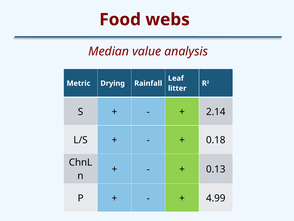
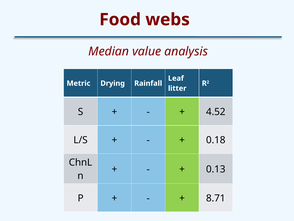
2.14: 2.14 -> 4.52 (216, 112)
4.99: 4.99 -> 8.71 (216, 198)
